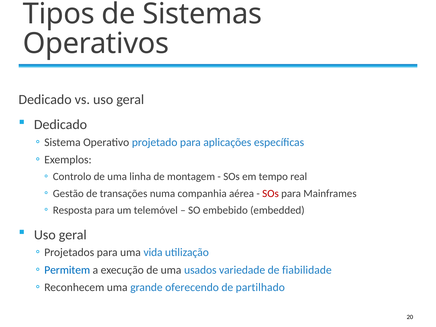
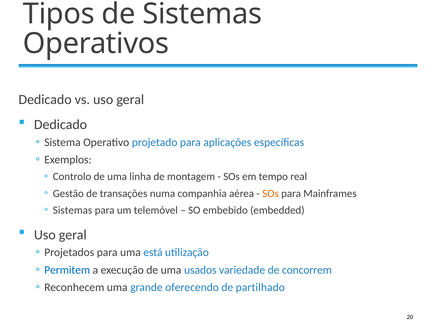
SOs colour: red -> orange (271, 193)
Resposta: Resposta -> Sistemas (73, 210)
vida: vida -> está (153, 252)
fiabilidade: fiabilidade -> concorrem (307, 270)
